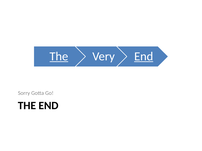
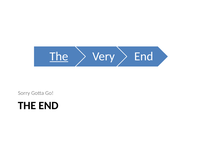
End underline: present -> none (144, 57)
